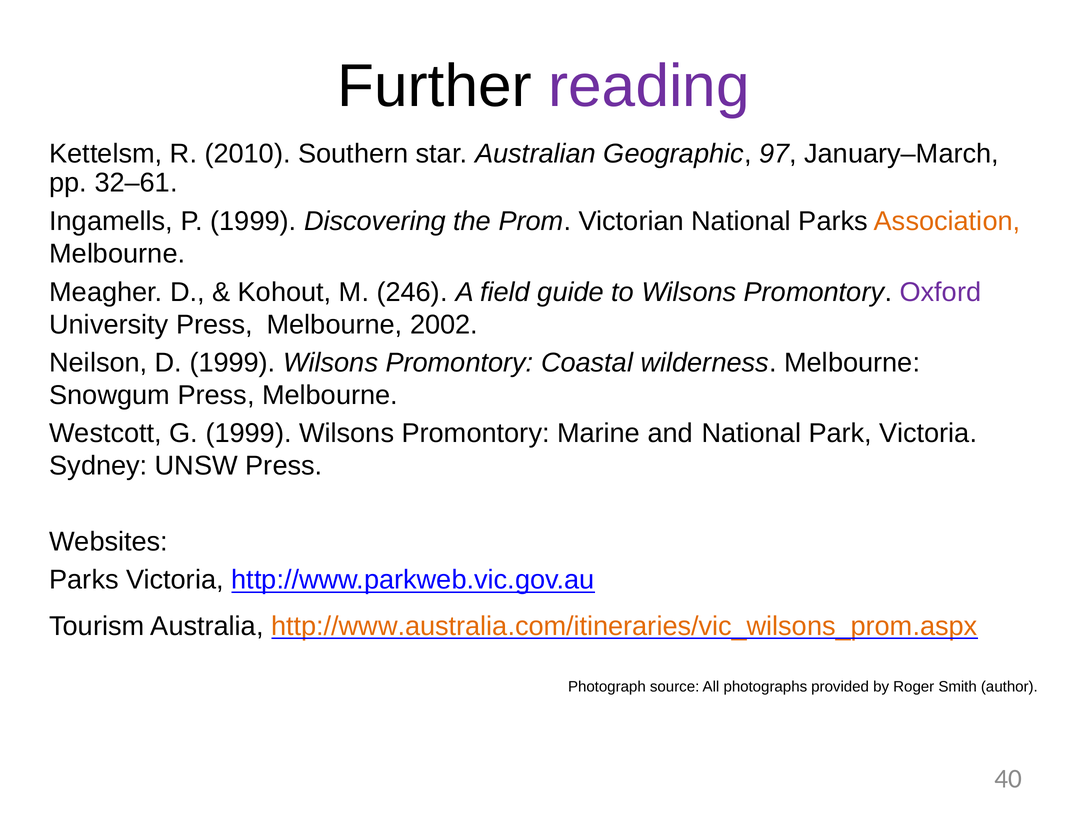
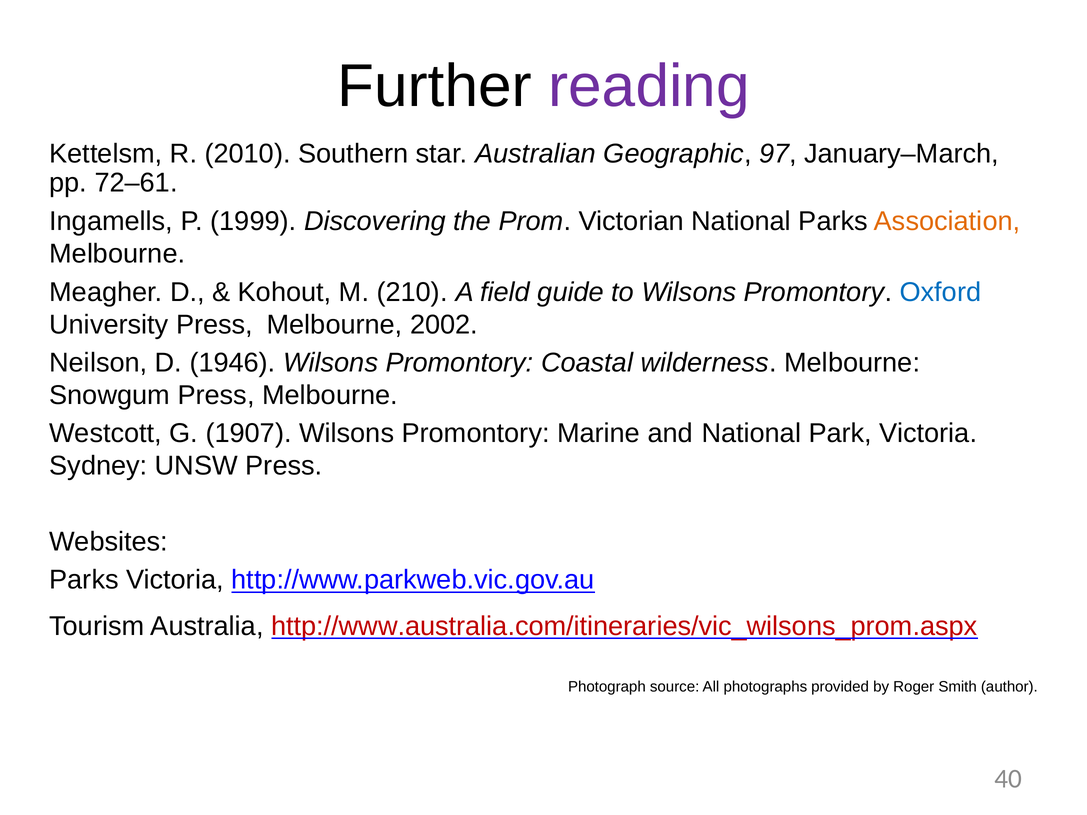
32–61: 32–61 -> 72–61 (136, 183)
246: 246 -> 210 (412, 292)
Oxford colour: purple -> blue (940, 292)
D 1999: 1999 -> 1946 (233, 363)
G 1999: 1999 -> 1907 (249, 433)
http://www.australia.com/itineraries/vic_wilsons_prom.aspx colour: orange -> red (624, 626)
